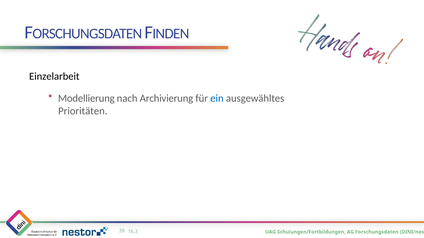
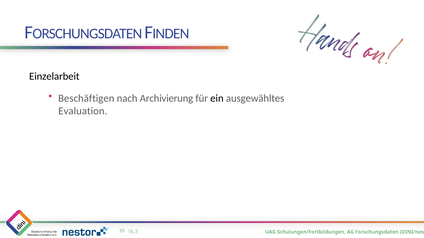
Modellierung: Modellierung -> Beschäftigen (86, 98)
ein colour: blue -> black (217, 98)
Prioritäten: Prioritäten -> Evaluation (83, 111)
